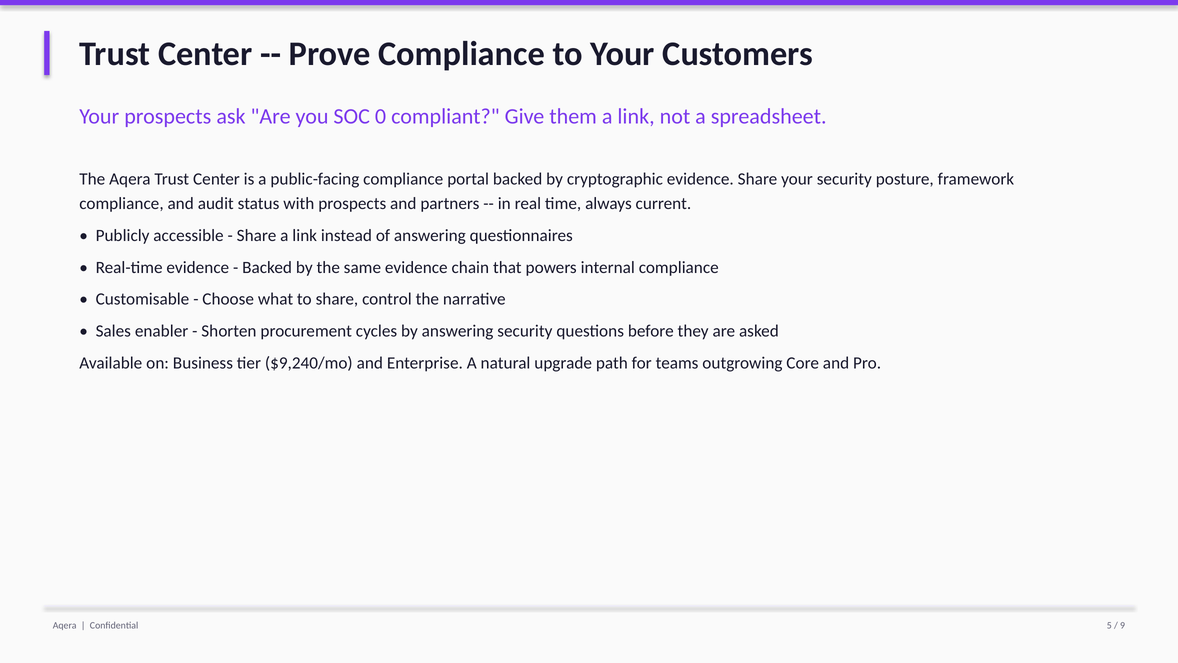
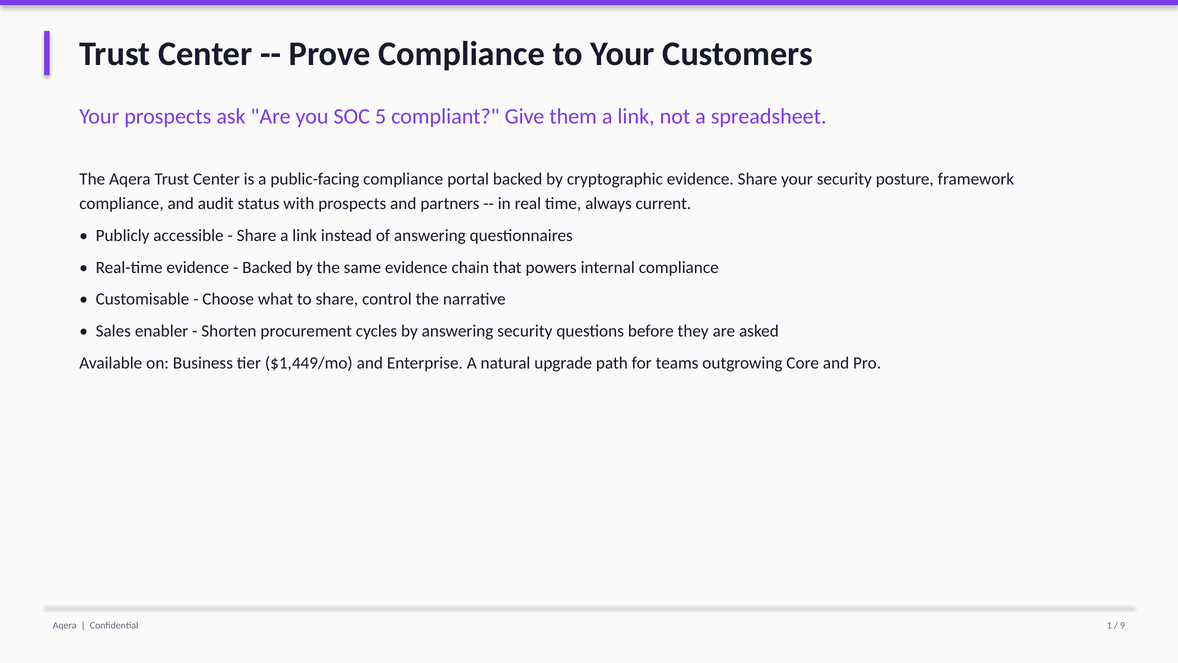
0: 0 -> 5 (381, 116)
$9,240/mo: $9,240/mo -> $1,449/mo (309, 363)
5: 5 -> 1 (1109, 625)
